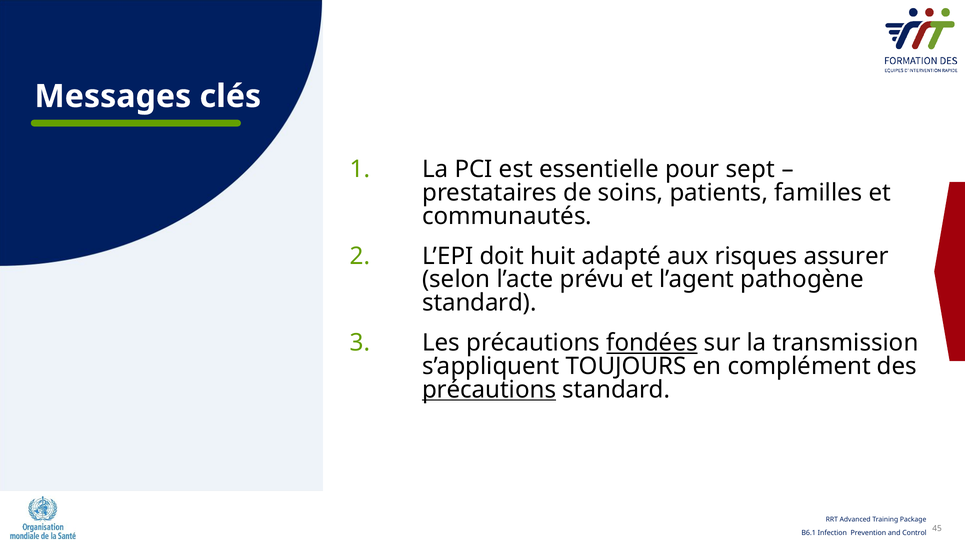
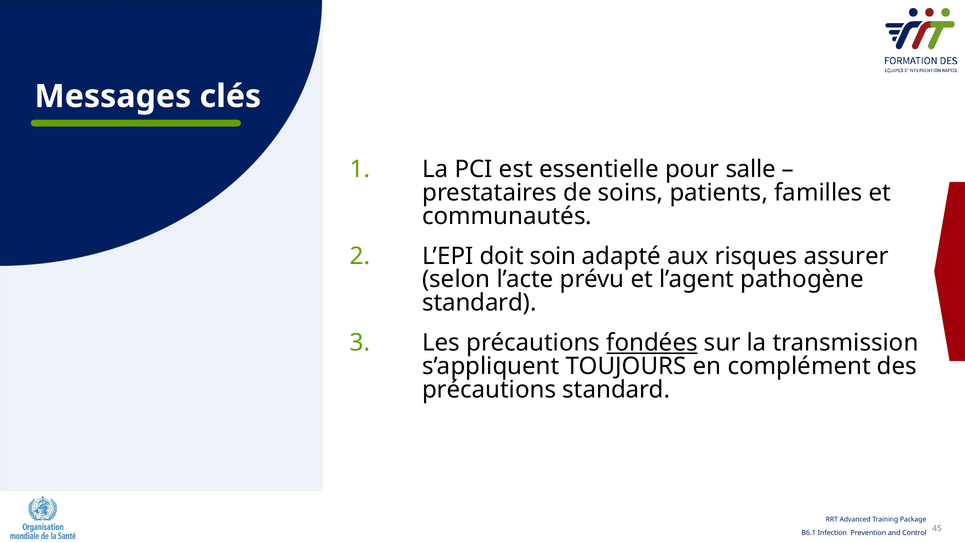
sept: sept -> salle (751, 169)
huit: huit -> soin (553, 256)
précautions underline: present -> none (489, 389)
